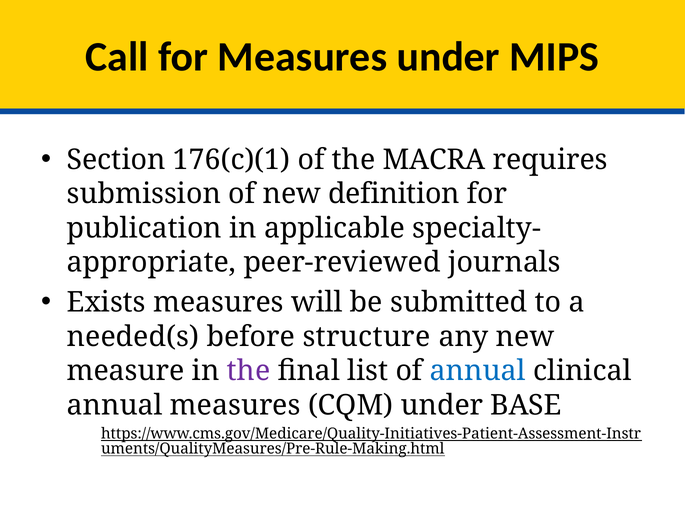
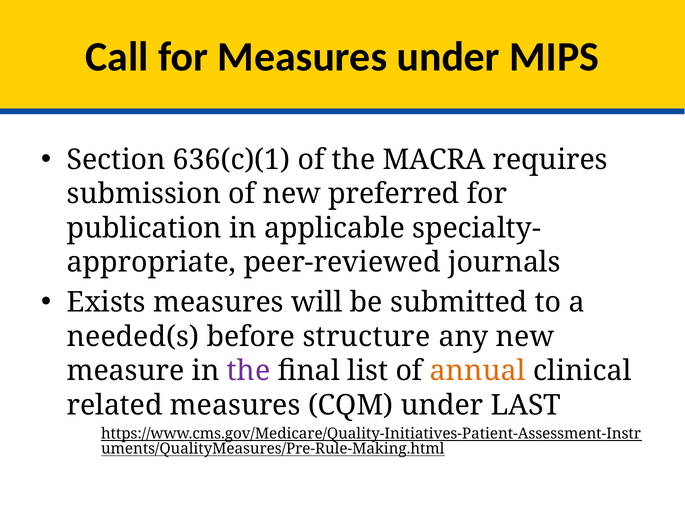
176(c)(1: 176(c)(1 -> 636(c)(1 (232, 160)
definition: definition -> preferred (394, 194)
annual colour: blue -> orange (478, 371)
annual: annual -> related (115, 405)
BASE: BASE -> LAST (526, 405)
